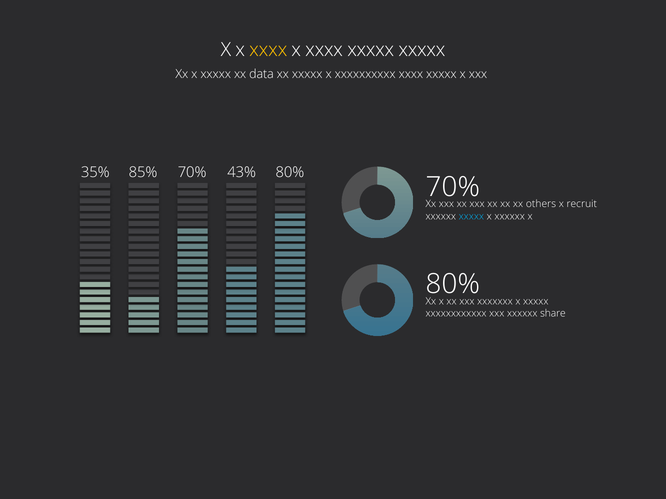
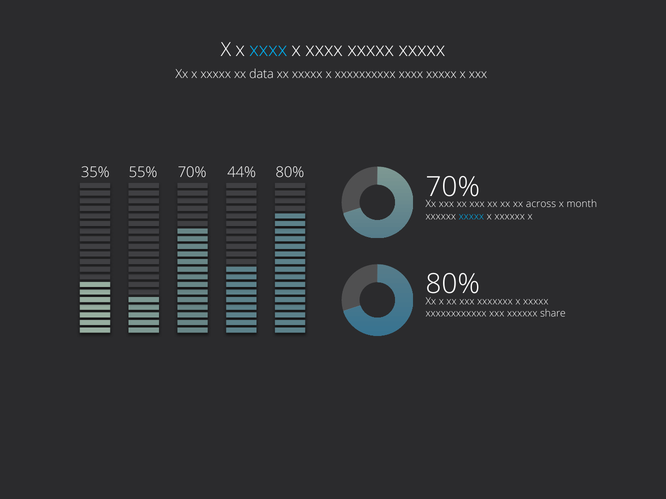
xxxx colour: yellow -> light blue (268, 50)
85%: 85% -> 55% (143, 172)
43%: 43% -> 44% (242, 172)
others: others -> across (541, 204)
recruit: recruit -> month (582, 204)
